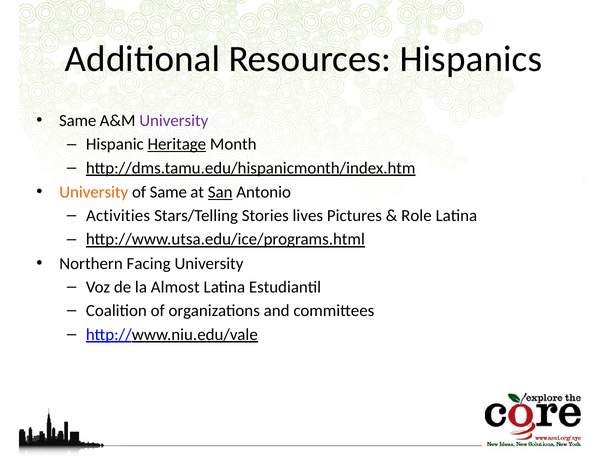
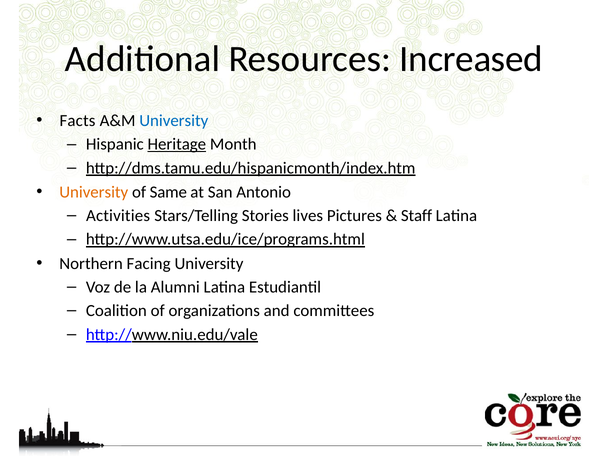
Hispanics: Hispanics -> Increased (471, 59)
Same: Same -> Facts (78, 121)
University colour: purple -> blue (174, 121)
San underline: present -> none (220, 192)
Role: Role -> Staff (417, 216)
Almost: Almost -> Alumni (175, 287)
